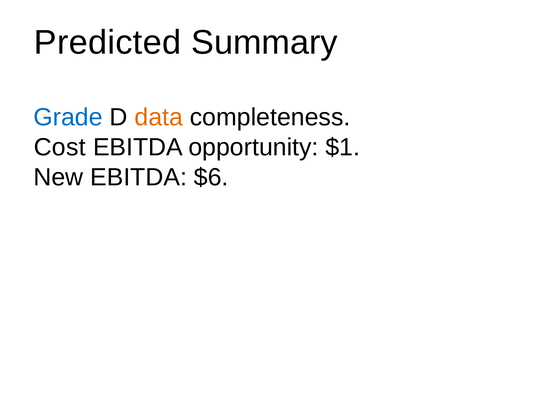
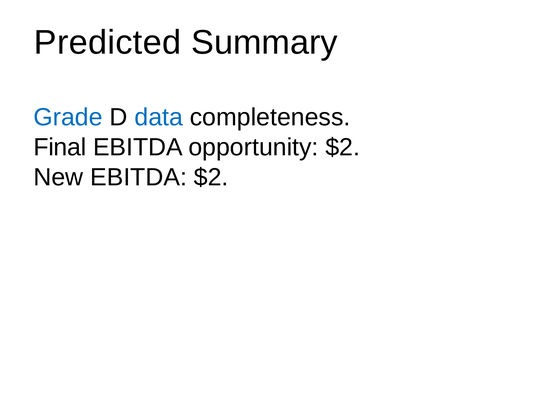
data colour: orange -> blue (159, 117)
Cost: Cost -> Final (60, 147)
opportunity $1: $1 -> $2 (343, 147)
EBITDA $6: $6 -> $2 (211, 177)
